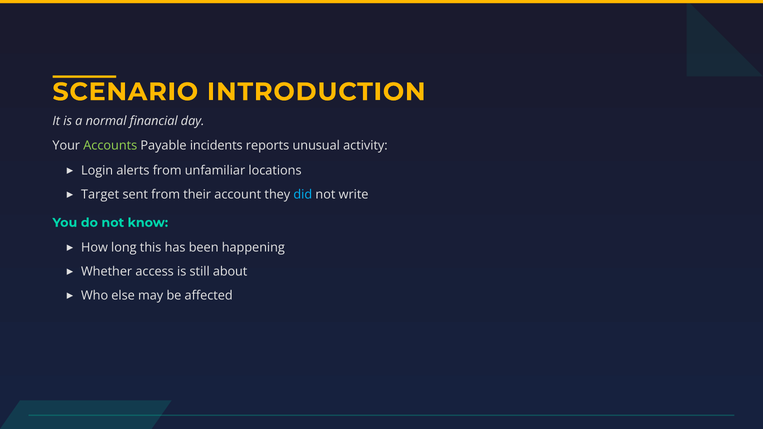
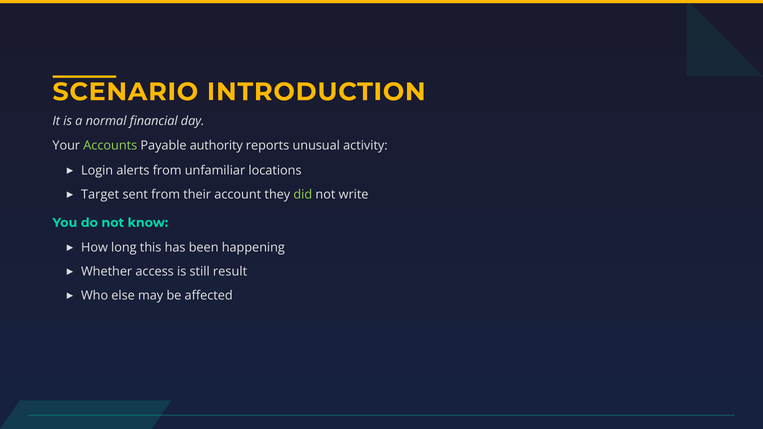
incidents: incidents -> authority (216, 146)
did colour: light blue -> light green (303, 195)
about: about -> result (230, 272)
